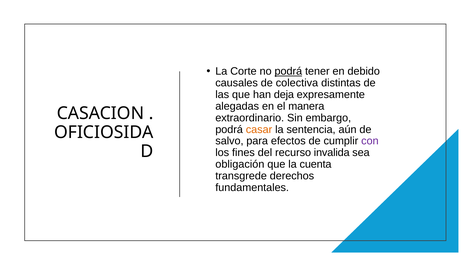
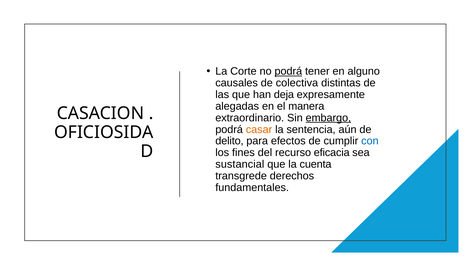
debido: debido -> alguno (364, 71)
embargo underline: none -> present (328, 118)
salvo: salvo -> delito (229, 141)
con colour: purple -> blue (370, 141)
invalida: invalida -> eficacia (332, 153)
obligación: obligación -> sustancial (240, 164)
